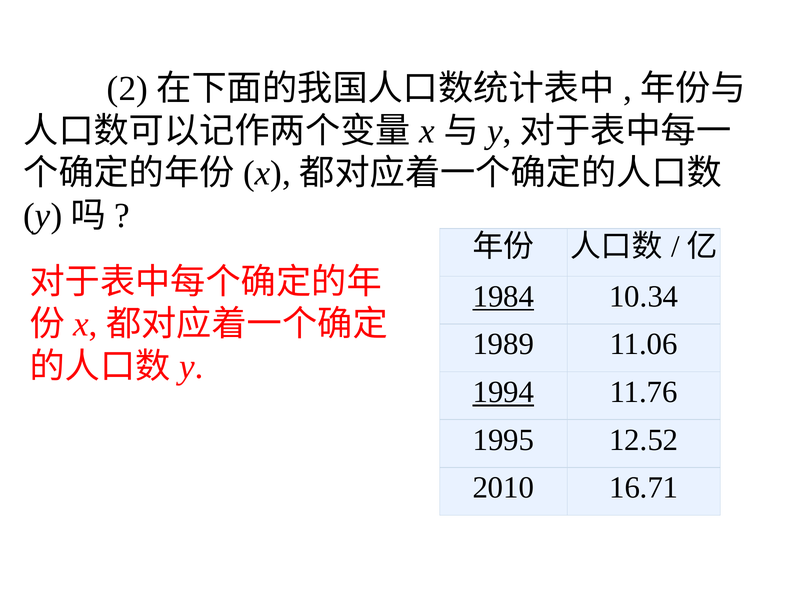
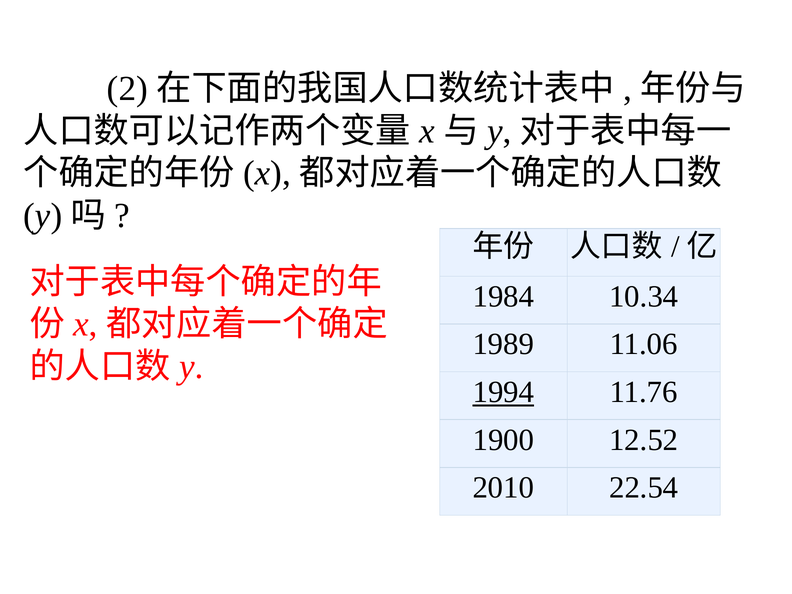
1984 underline: present -> none (503, 296)
1995: 1995 -> 1900 (503, 440)
16.71: 16.71 -> 22.54 (644, 488)
